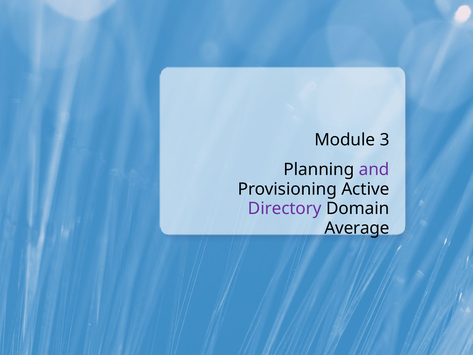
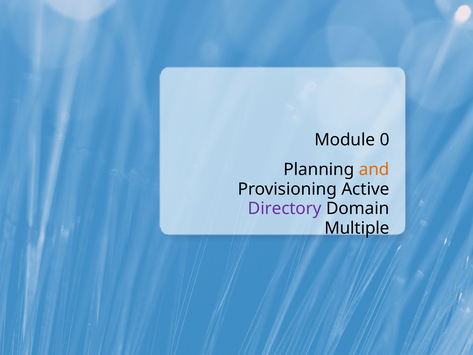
3: 3 -> 0 (385, 140)
and colour: purple -> orange (374, 170)
Average: Average -> Multiple (357, 228)
